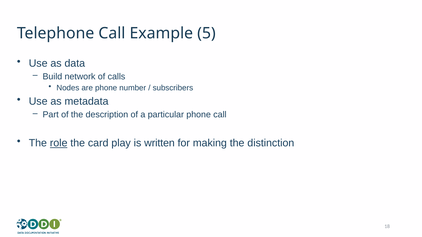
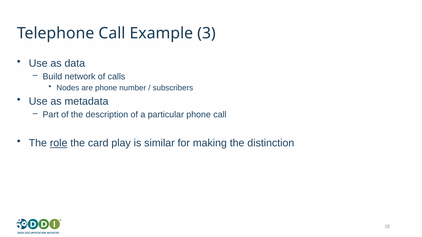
5: 5 -> 3 (206, 33)
written: written -> similar (159, 143)
